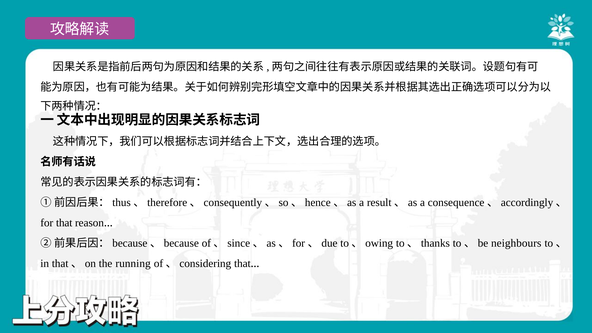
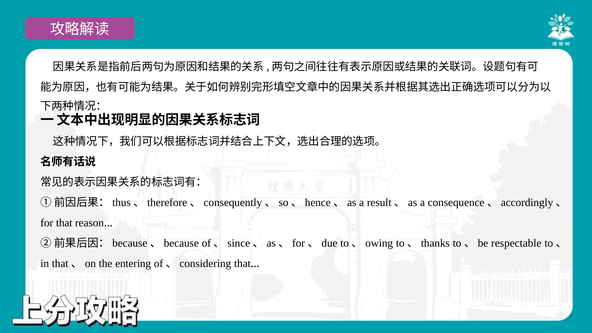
neighbours: neighbours -> respectable (516, 243)
running: running -> entering (133, 264)
